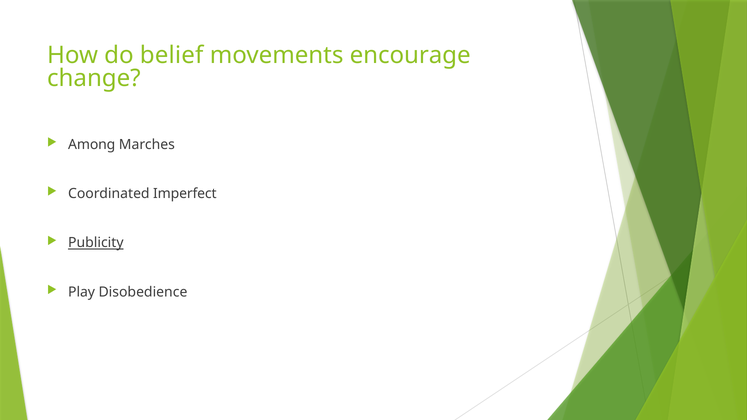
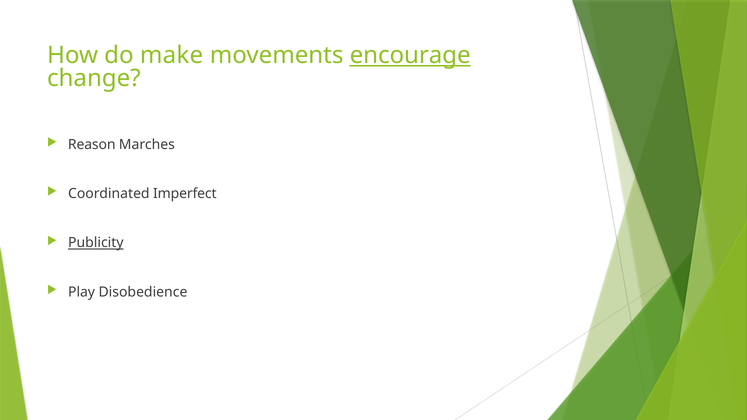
belief: belief -> make (172, 55)
encourage underline: none -> present (410, 55)
Among: Among -> Reason (92, 145)
